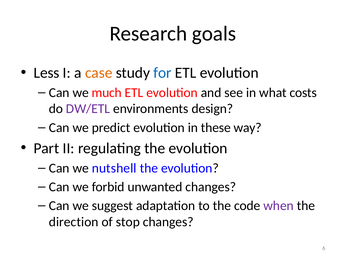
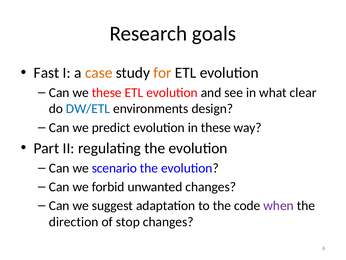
Less: Less -> Fast (46, 73)
for colour: blue -> orange (162, 73)
we much: much -> these (107, 92)
costs: costs -> clear (303, 92)
DW/ETL colour: purple -> blue (88, 109)
nutshell: nutshell -> scenario (114, 168)
